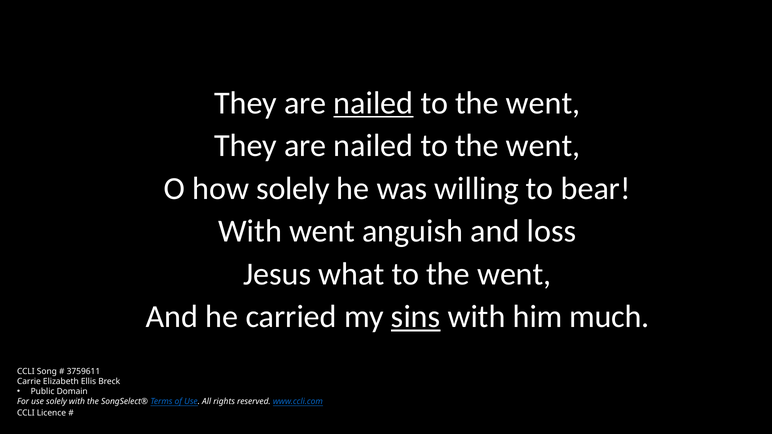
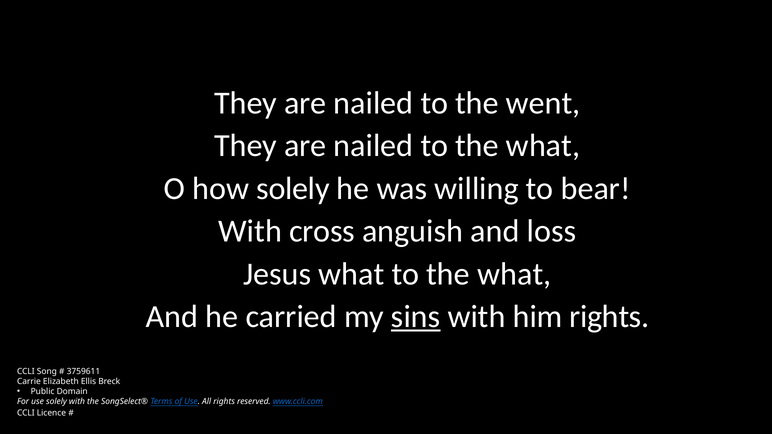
nailed underline: present -> none (373, 103)
went: went -> what (543, 146)
With went: went -> cross (322, 231)
went: went -> what (514, 274)
him much: much -> rights (609, 317)
